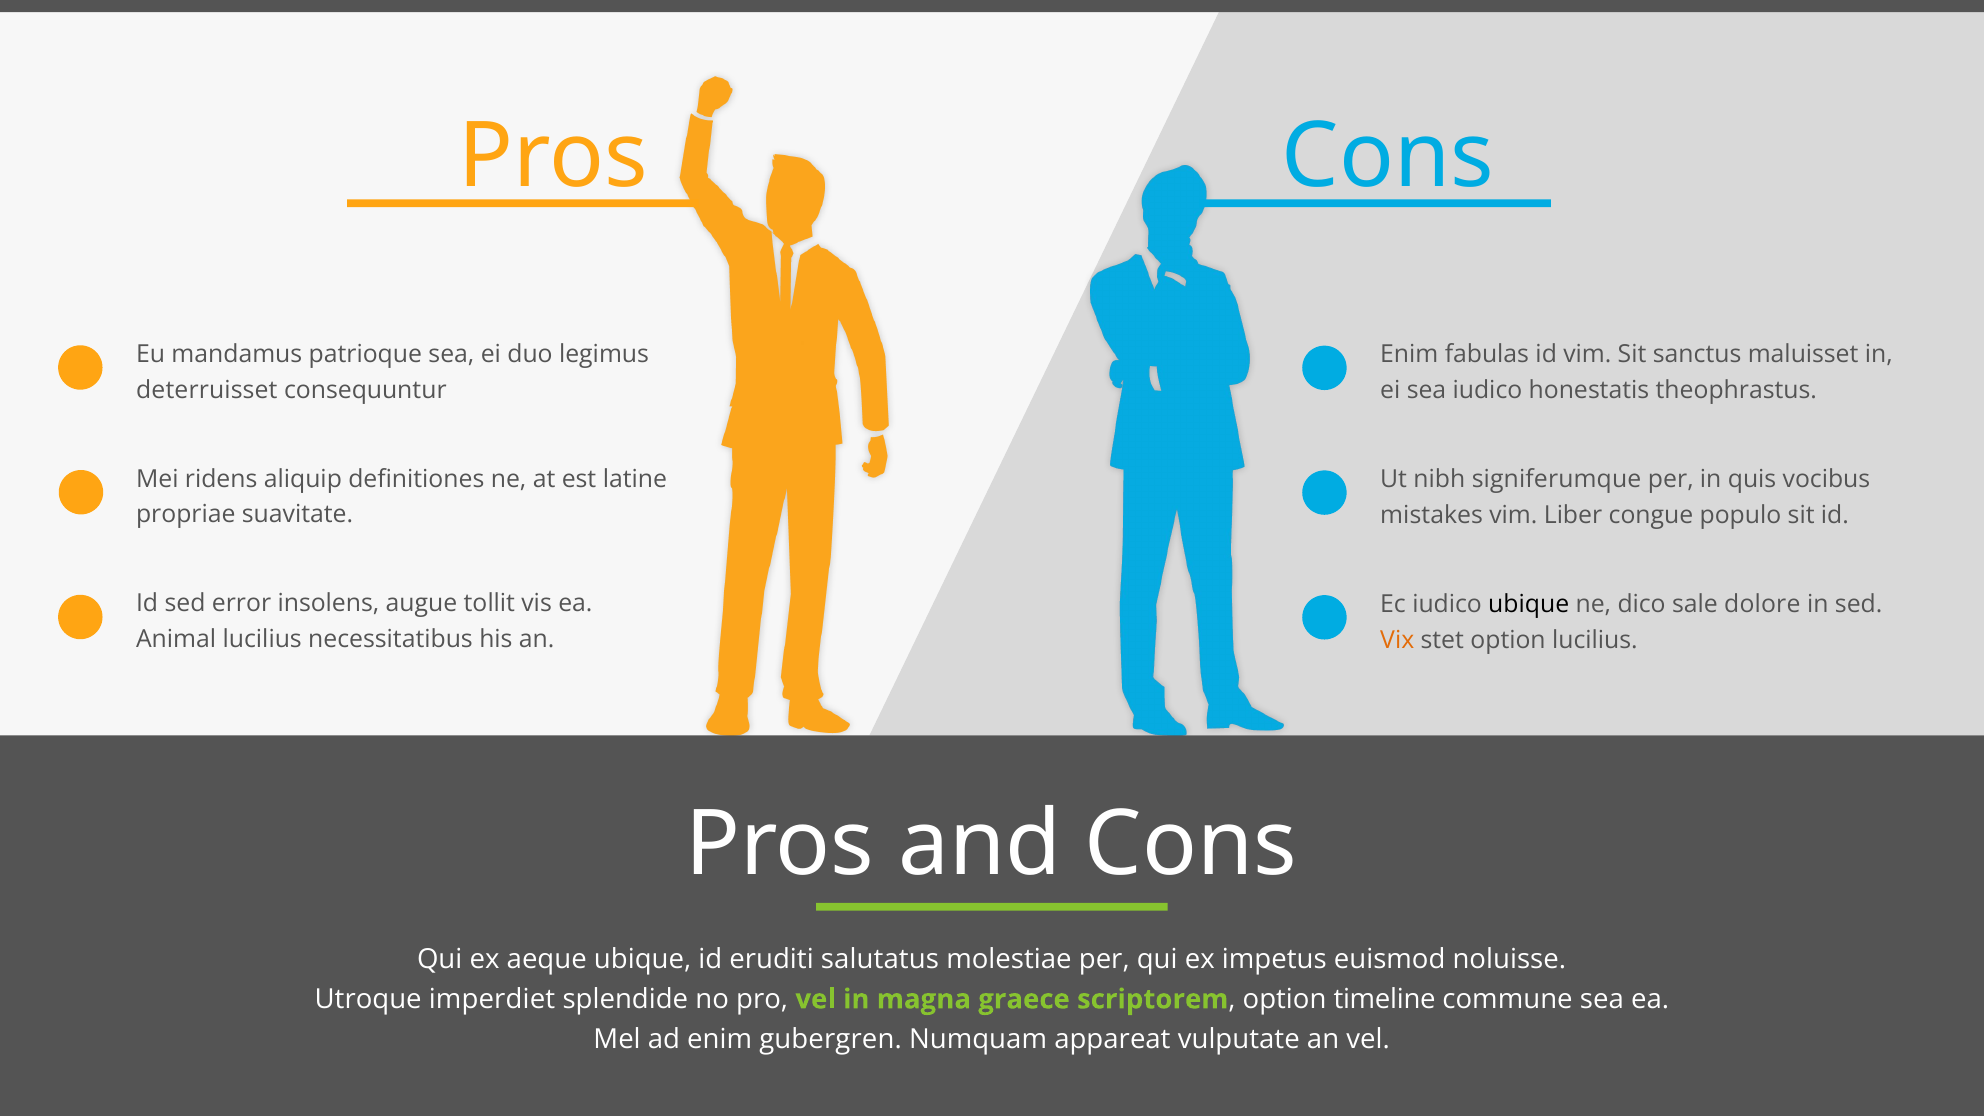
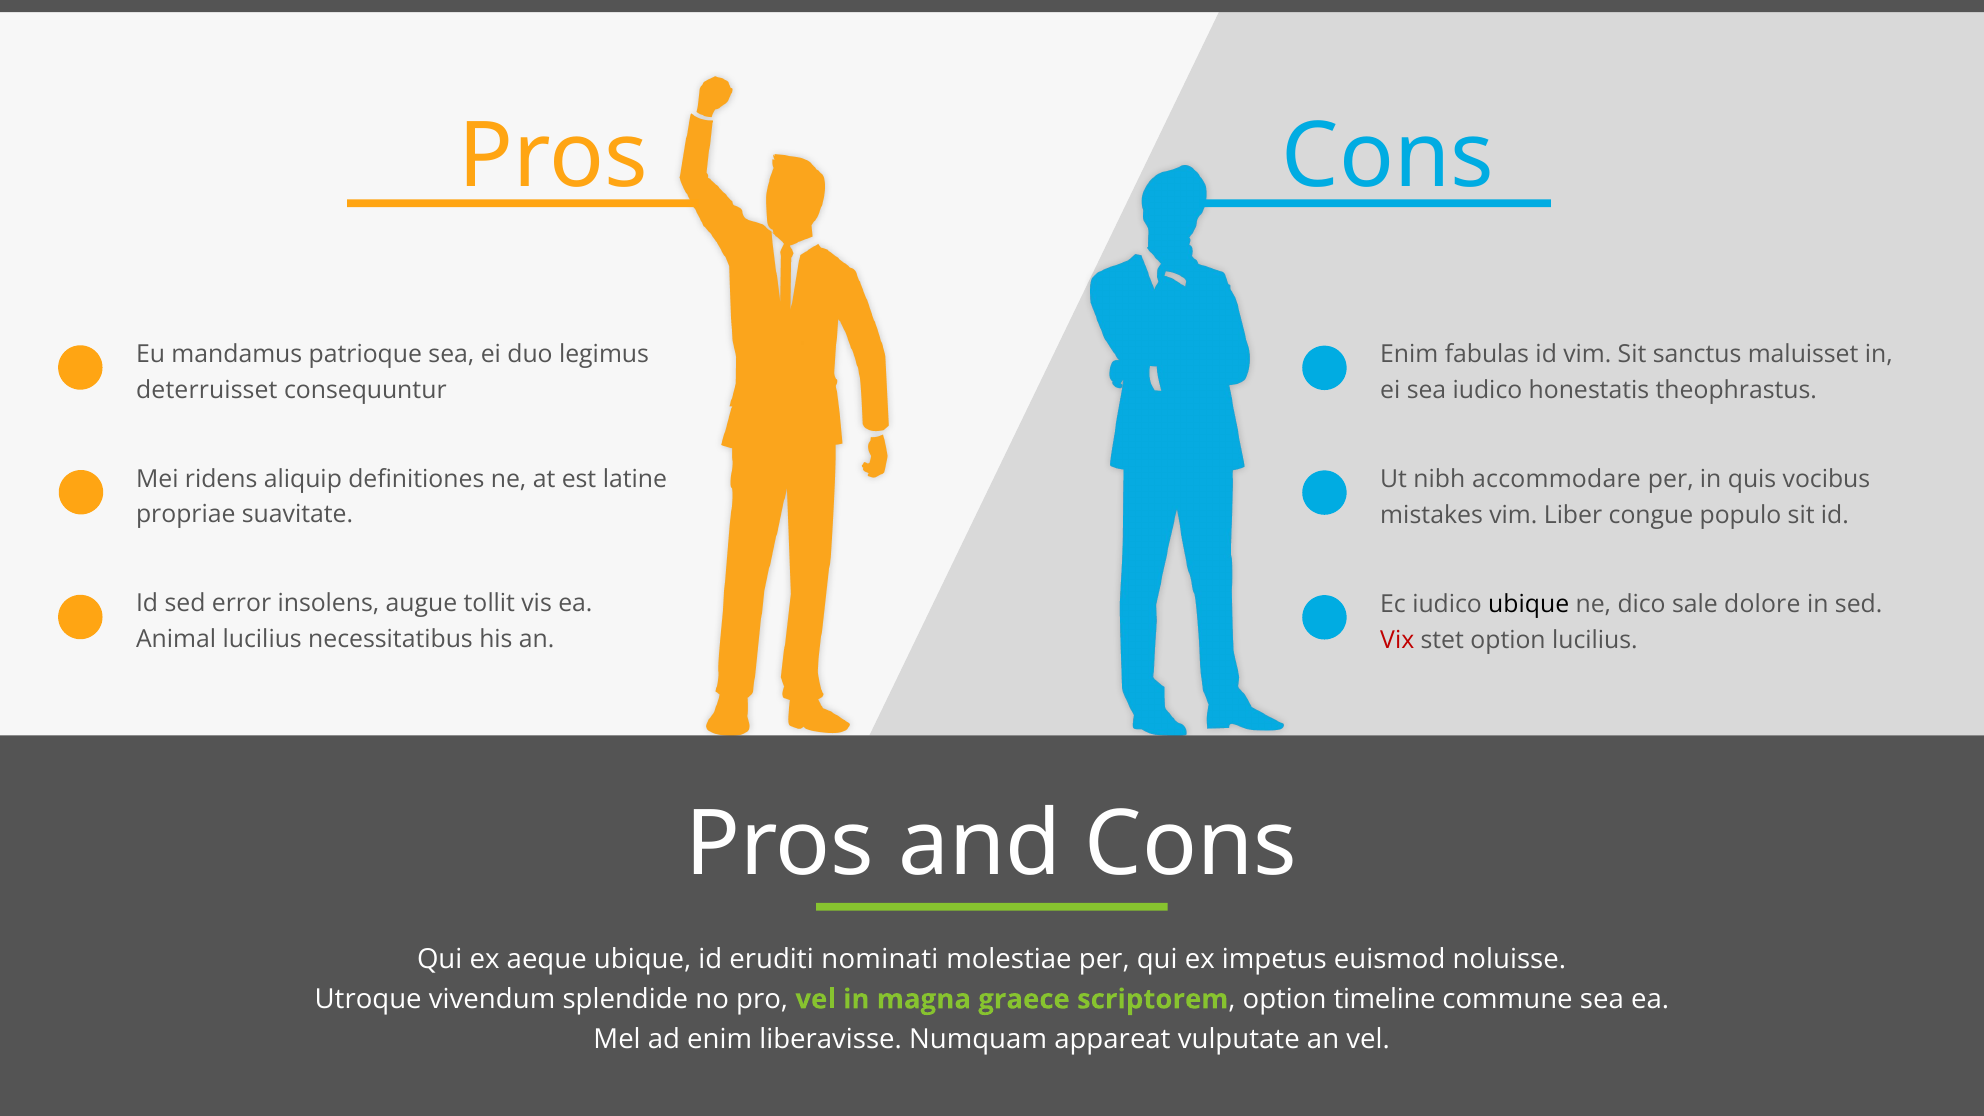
signiferumque: signiferumque -> accommodare (1556, 479)
Vix colour: orange -> red (1397, 640)
salutatus: salutatus -> nominati (880, 960)
imperdiet: imperdiet -> vivendum (492, 999)
gubergren: gubergren -> liberavisse (831, 1039)
